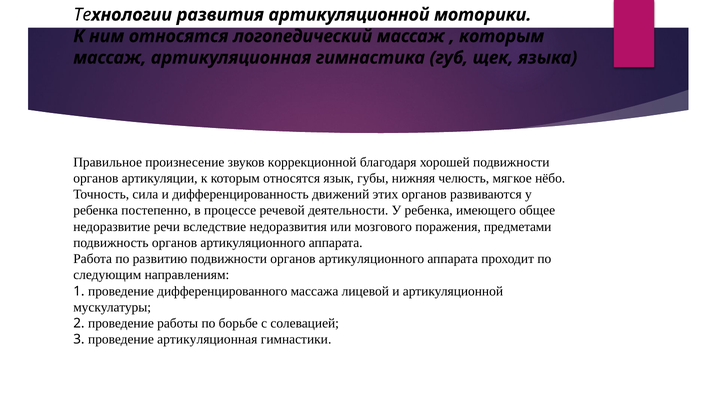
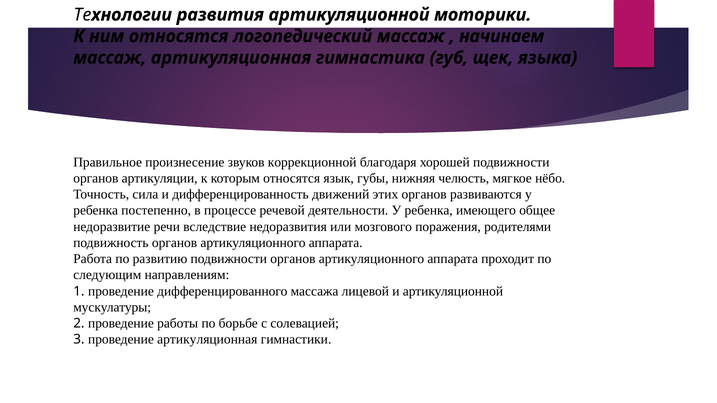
которым: которым -> начинаем (502, 36)
предметами: предметами -> родителями (518, 227)
